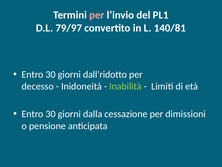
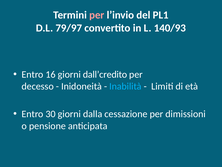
140/81: 140/81 -> 140/93 (170, 28)
30: 30 -> 16 (51, 74)
dall’ridotto: dall’ridotto -> dall’credito (105, 74)
Inabilità colour: light green -> light blue (125, 86)
